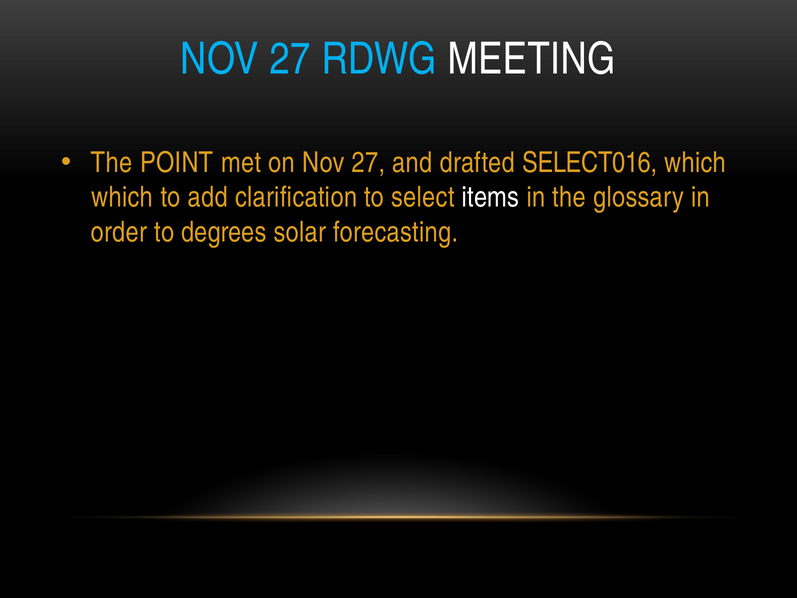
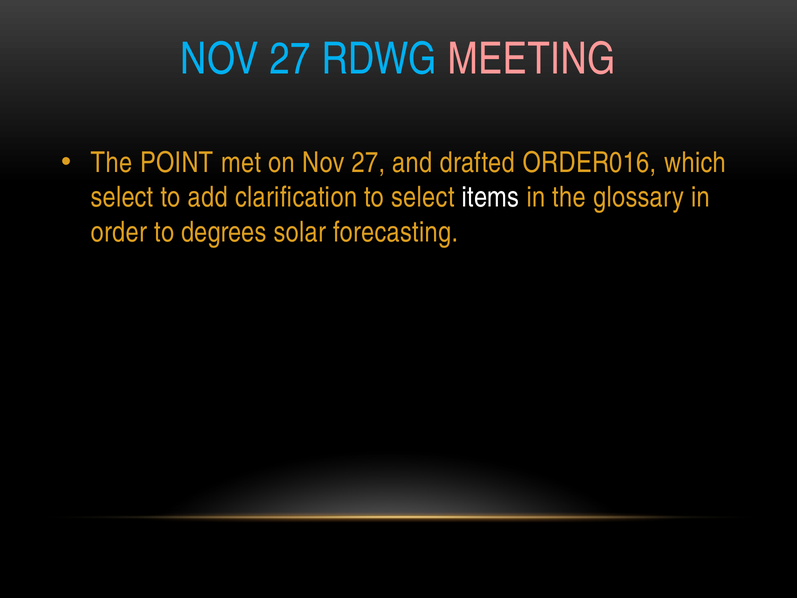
MEETING colour: white -> pink (532, 59)
SELECT016: SELECT016 -> ORDER016 (589, 163)
which: which -> select (122, 197)
